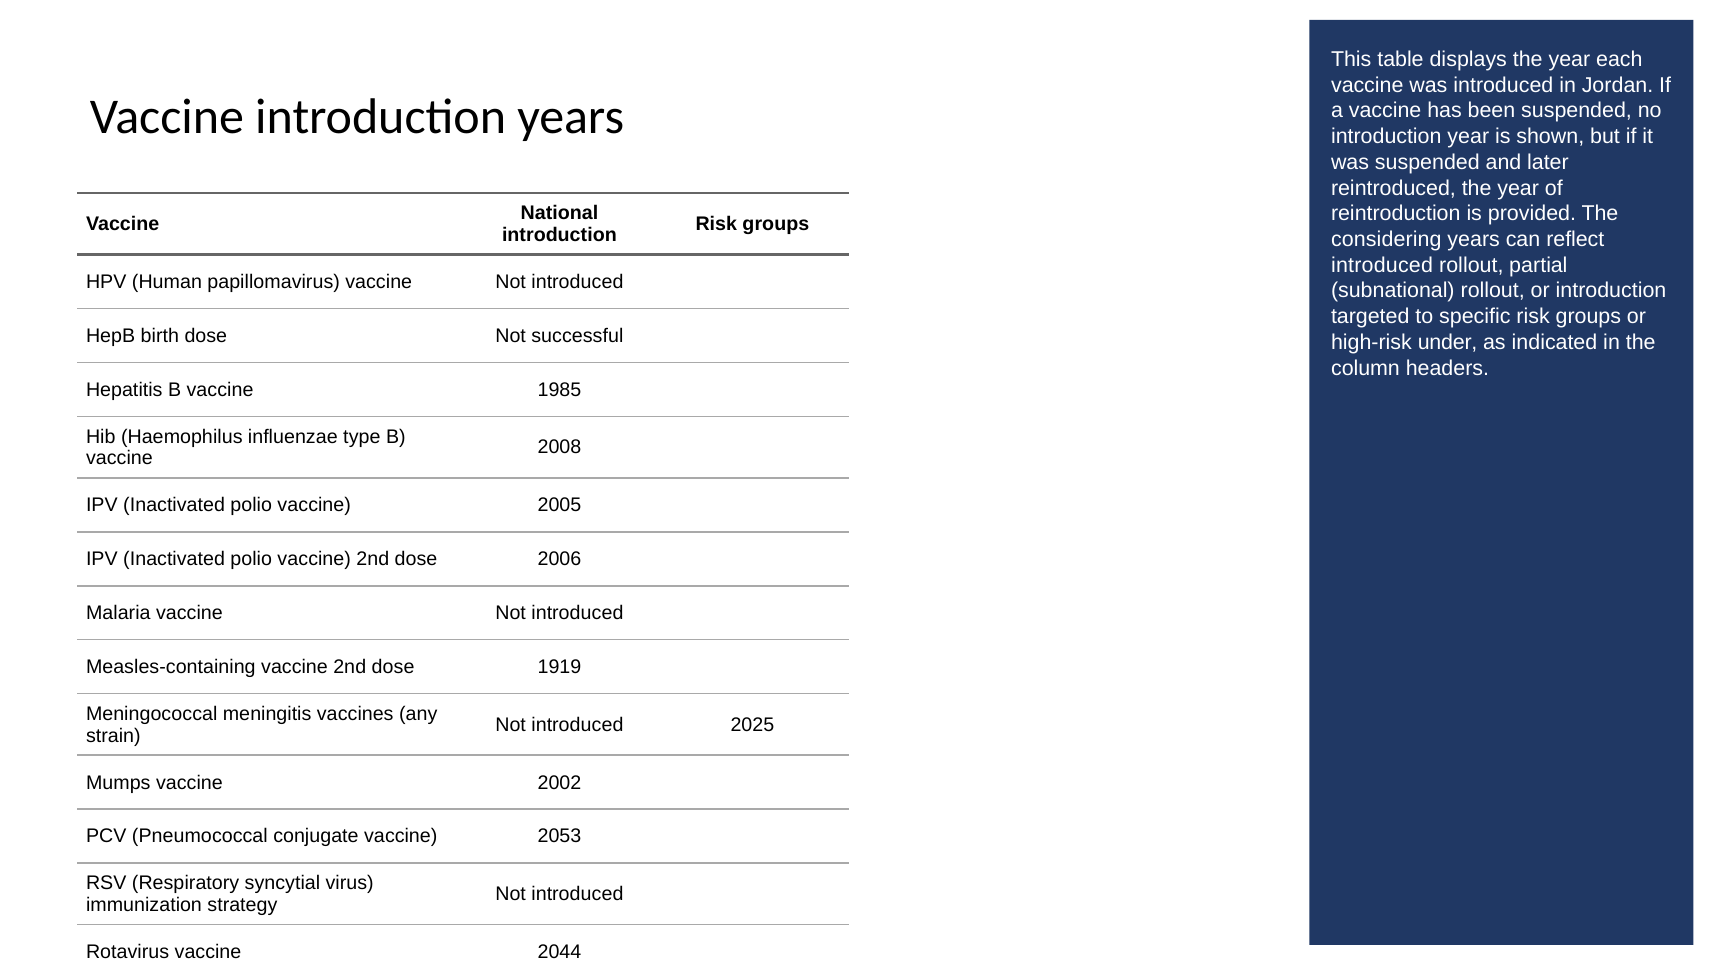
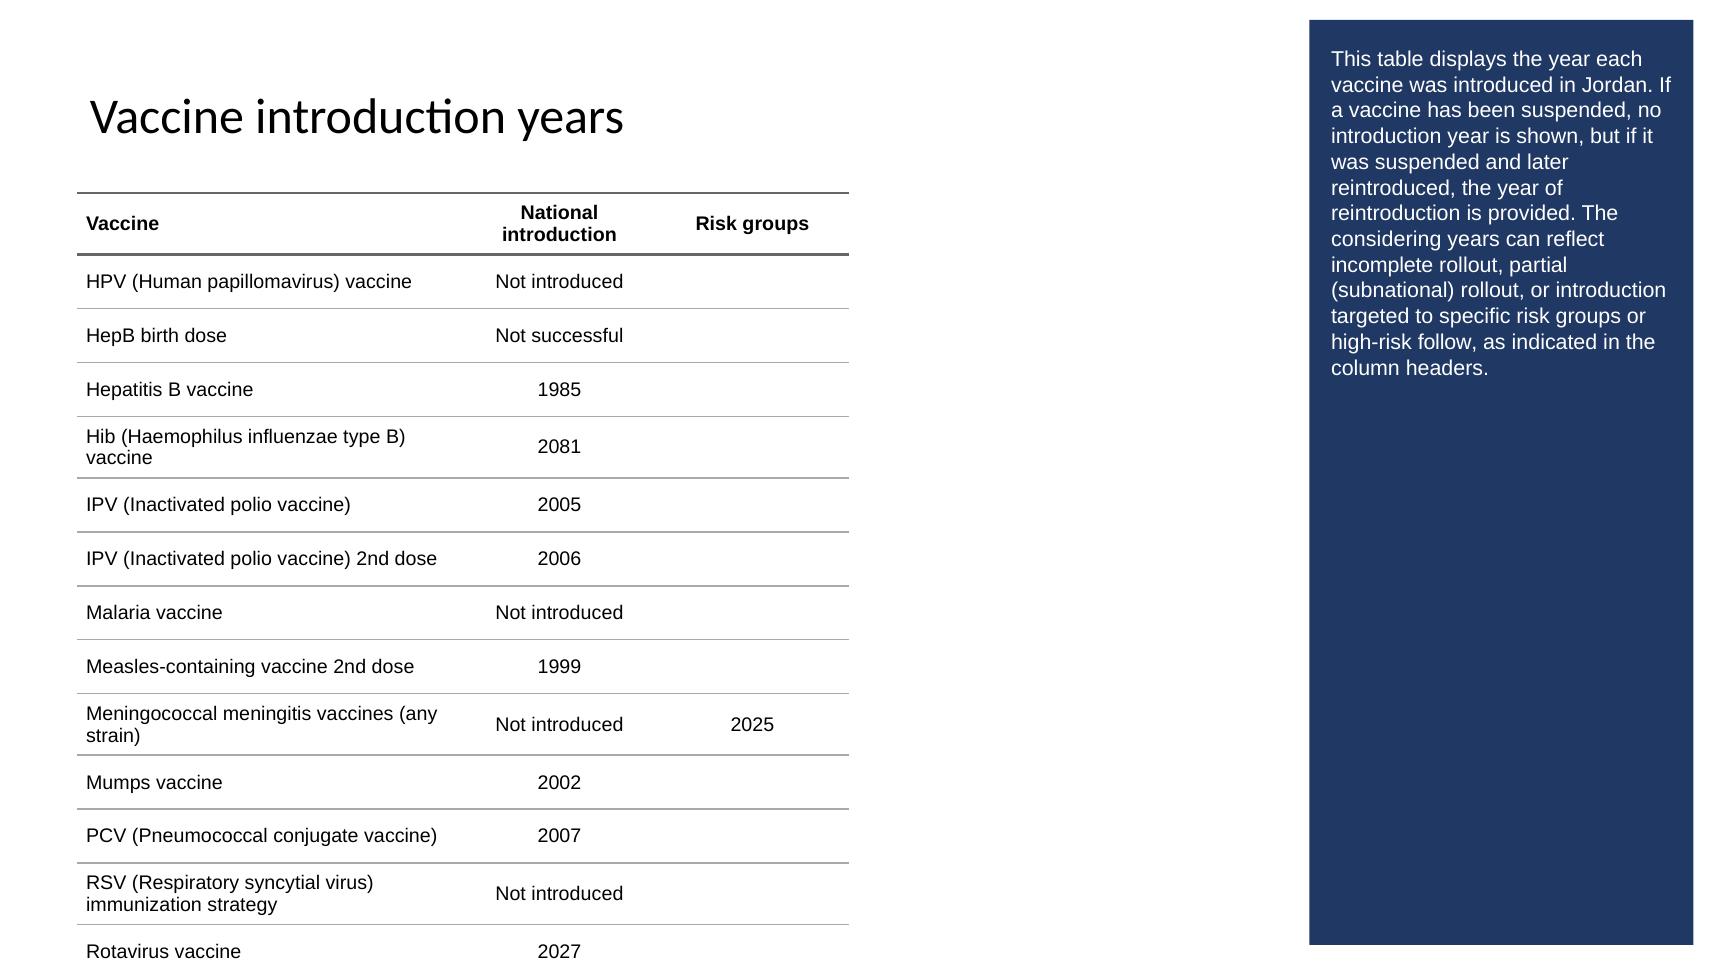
introduced: introduced -> incomplete (1382, 265)
under: under -> follow (1448, 342)
2008: 2008 -> 2081 (559, 447)
1919: 1919 -> 1999 (559, 667)
2053: 2053 -> 2007 (559, 836)
2044: 2044 -> 2027 (559, 952)
